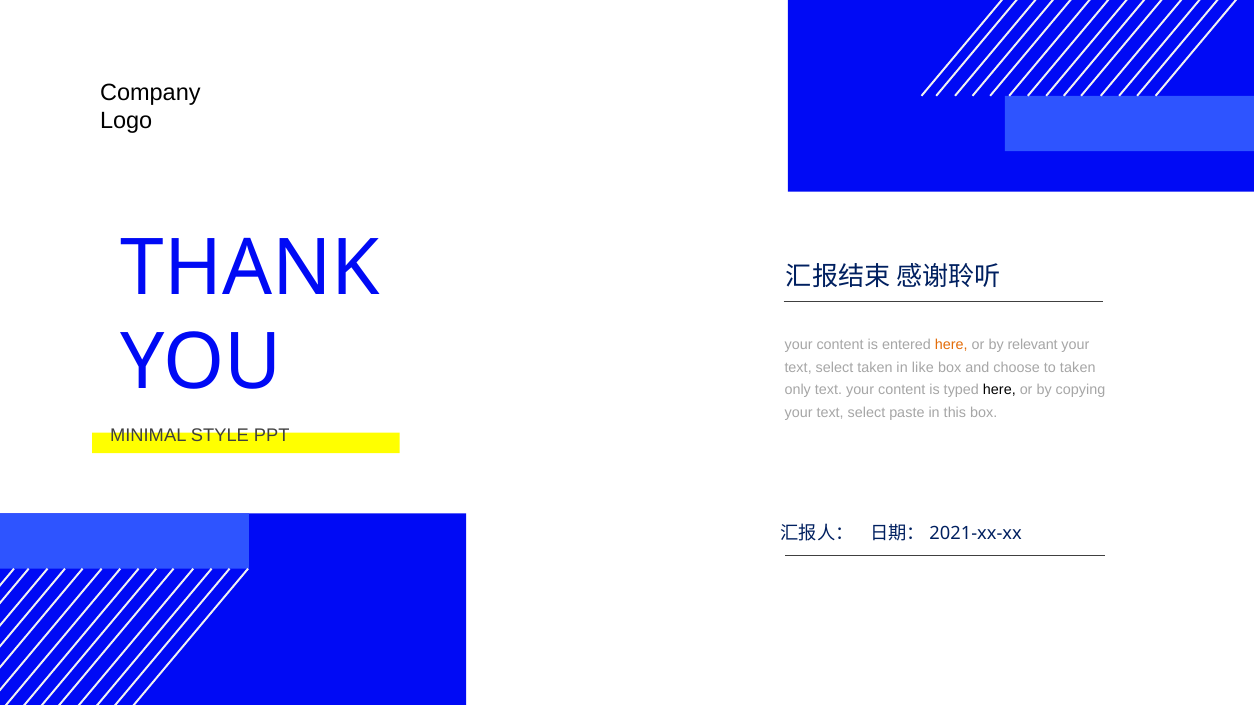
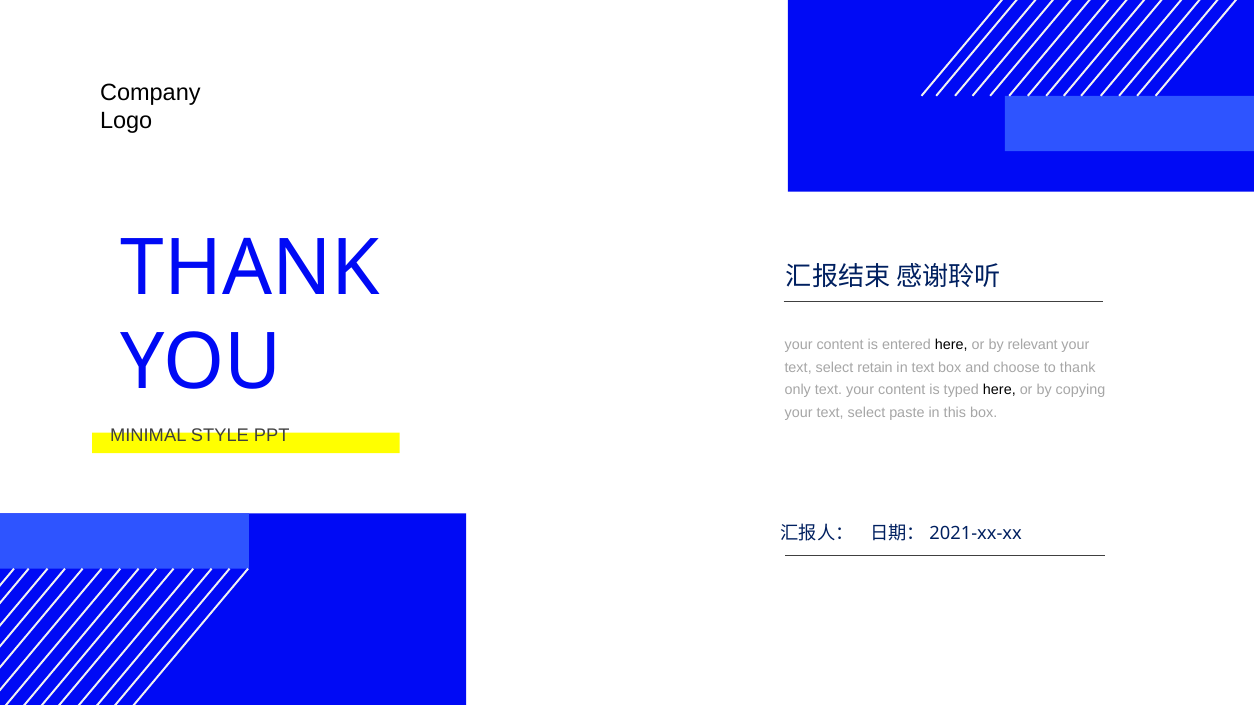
here colour: orange -> black (951, 345)
select taken: taken -> retain (875, 368)
in like: like -> text (923, 368)
to taken: taken -> thank (1078, 368)
